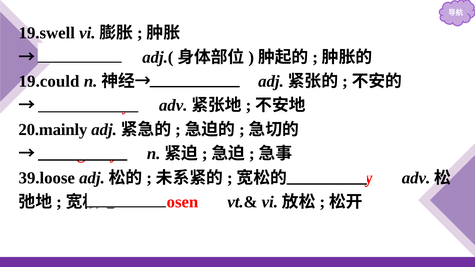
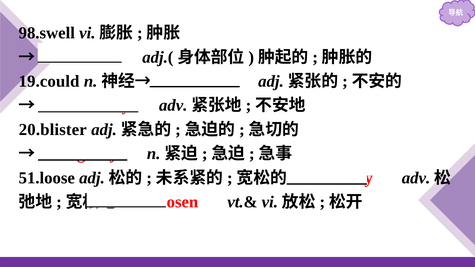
19.swell: 19.swell -> 98.swell (47, 33)
20.mainly: 20.mainly -> 20.blister (53, 130)
39.loose: 39.loose -> 51.loose (47, 178)
